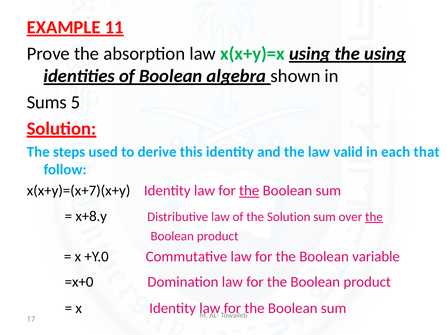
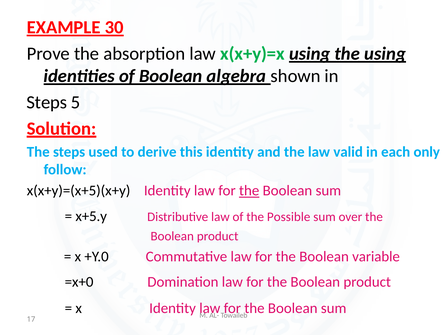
11: 11 -> 30 (114, 27)
Sums: Sums -> Steps (47, 102)
that: that -> only (427, 152)
x(x+y)=(x+7)(x+y: x(x+y)=(x+7)(x+y -> x(x+y)=(x+5)(x+y (79, 191)
x+8.y: x+8.y -> x+5.y (91, 216)
the Solution: Solution -> Possible (289, 217)
the underline: present -> none (374, 217)
